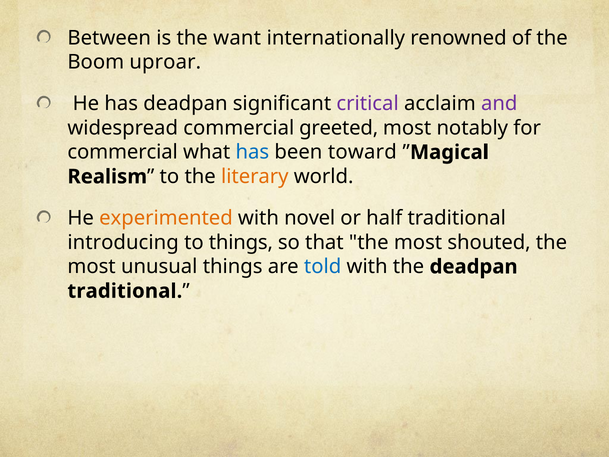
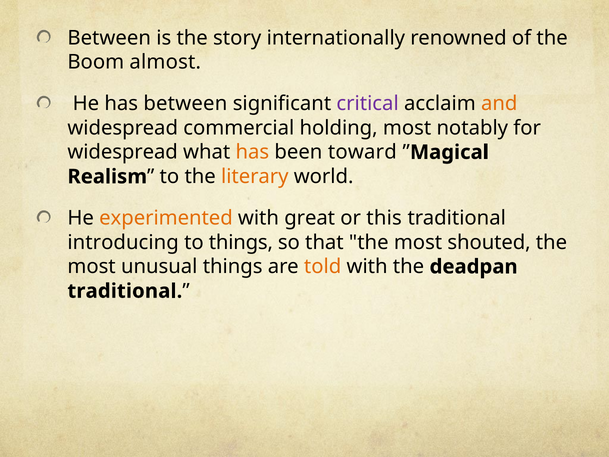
want: want -> story (237, 38)
uproar: uproar -> almost (165, 62)
has deadpan: deadpan -> between (185, 103)
and colour: purple -> orange (499, 103)
greeted: greeted -> holding (339, 128)
commercial: commercial -> widespread (123, 152)
has colour: blue -> orange (252, 152)
novel: novel -> great (310, 218)
half: half -> this (384, 218)
told colour: blue -> orange (323, 267)
